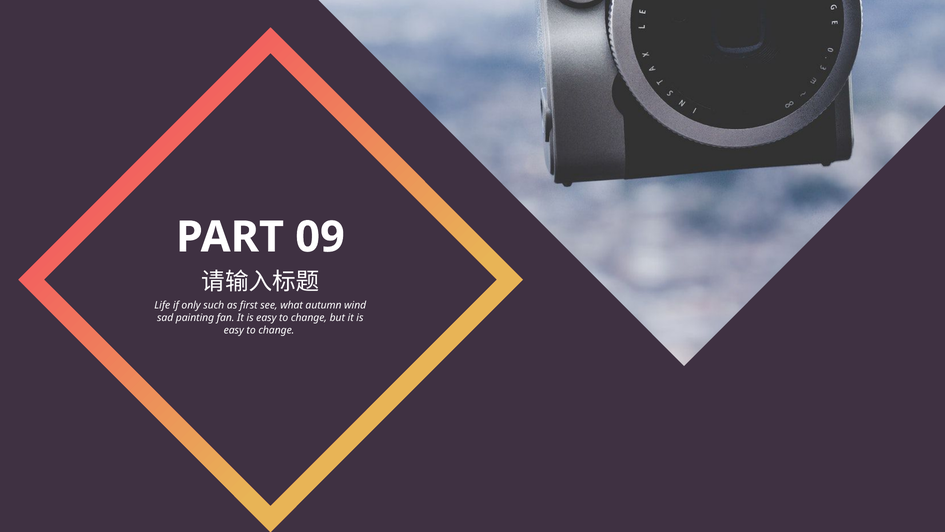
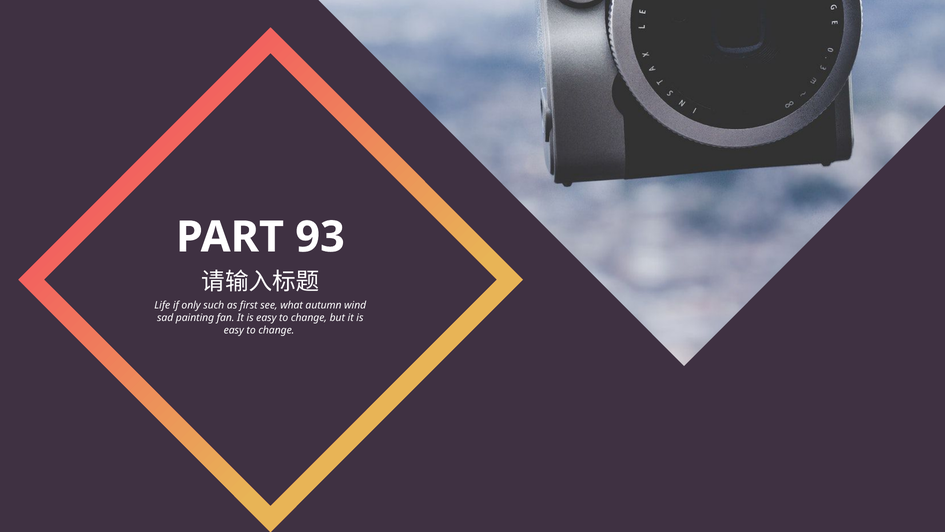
09: 09 -> 93 (320, 237)
